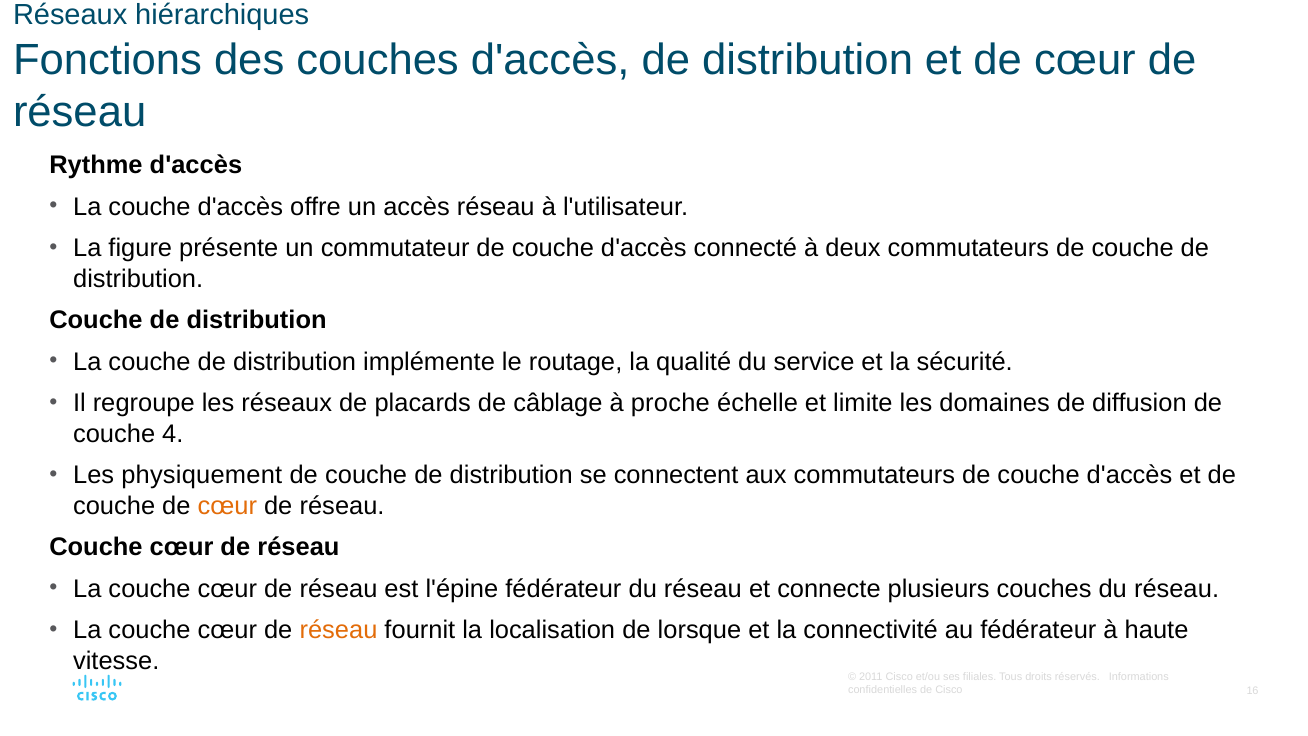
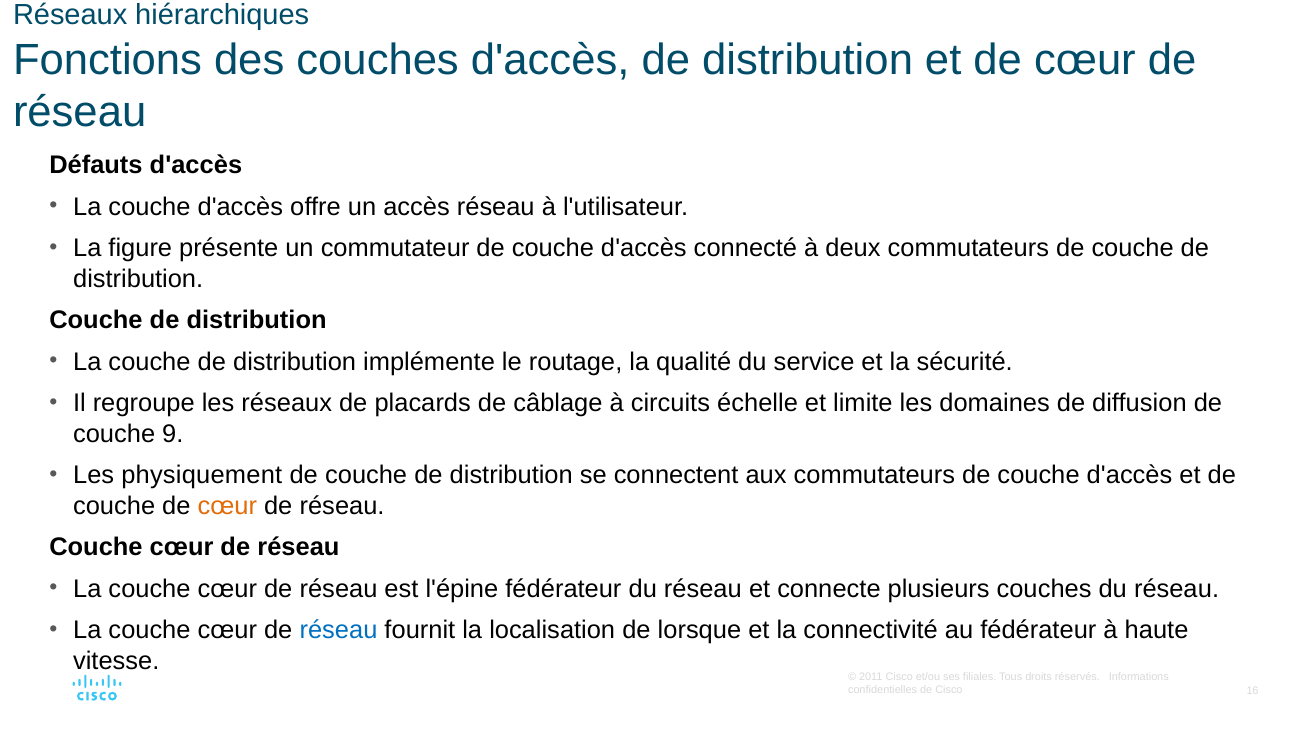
Rythme: Rythme -> Défauts (96, 165)
proche: proche -> circuits (670, 403)
4: 4 -> 9 (173, 434)
réseau colour: orange -> blue (339, 630)
